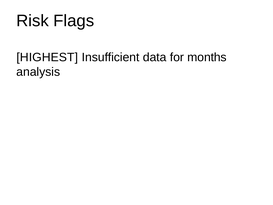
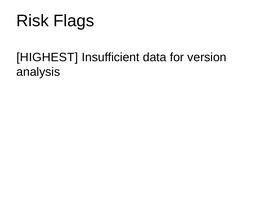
months: months -> version (207, 57)
